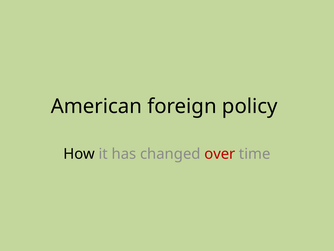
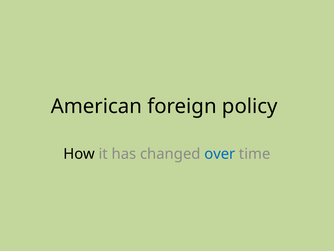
over colour: red -> blue (220, 154)
